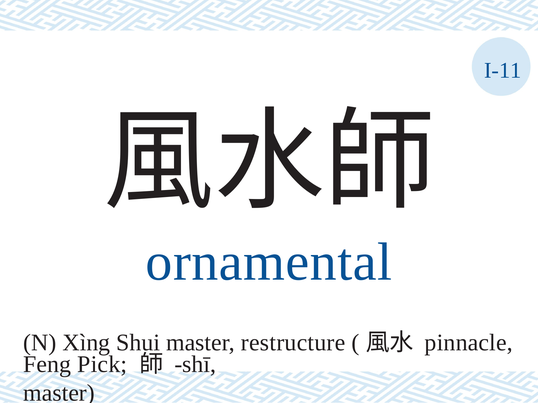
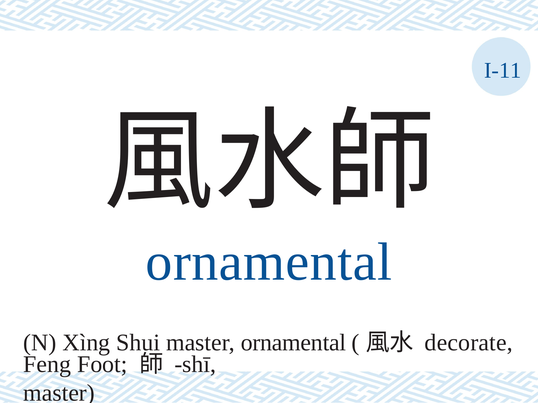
master restructure: restructure -> ornamental (293, 343)
pinnacle: pinnacle -> decorate (469, 343)
Pick: Pick -> Foot (102, 365)
